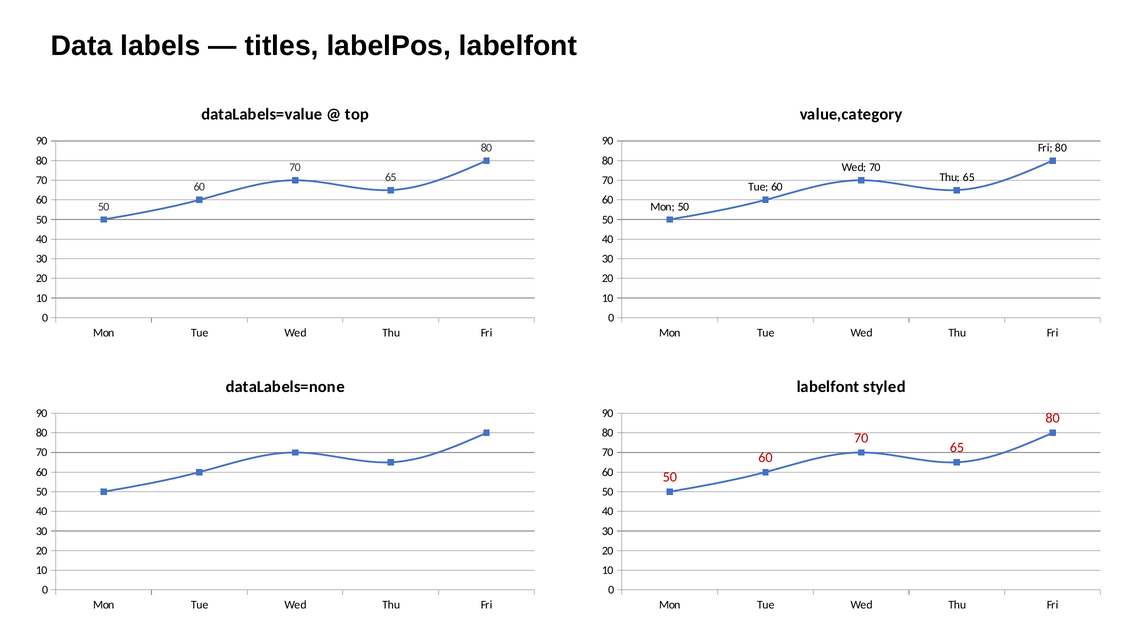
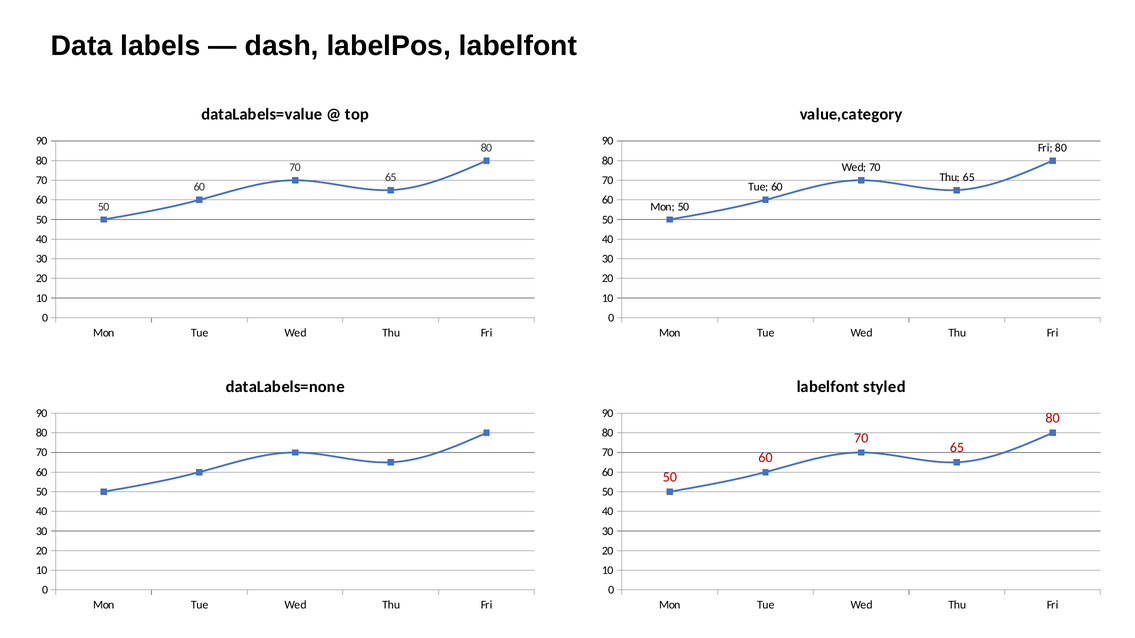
titles: titles -> dash (282, 46)
